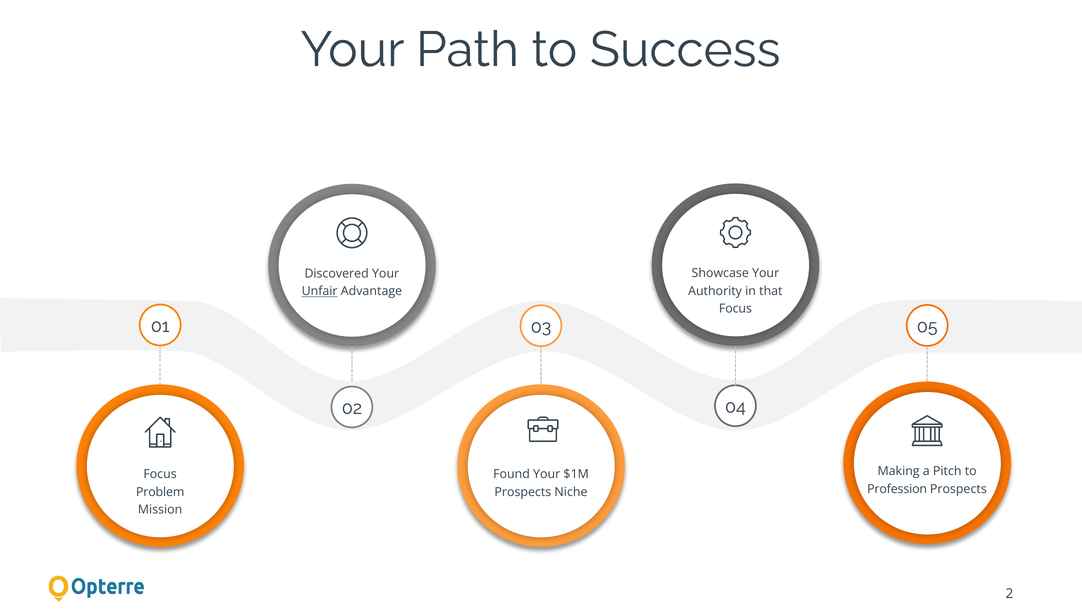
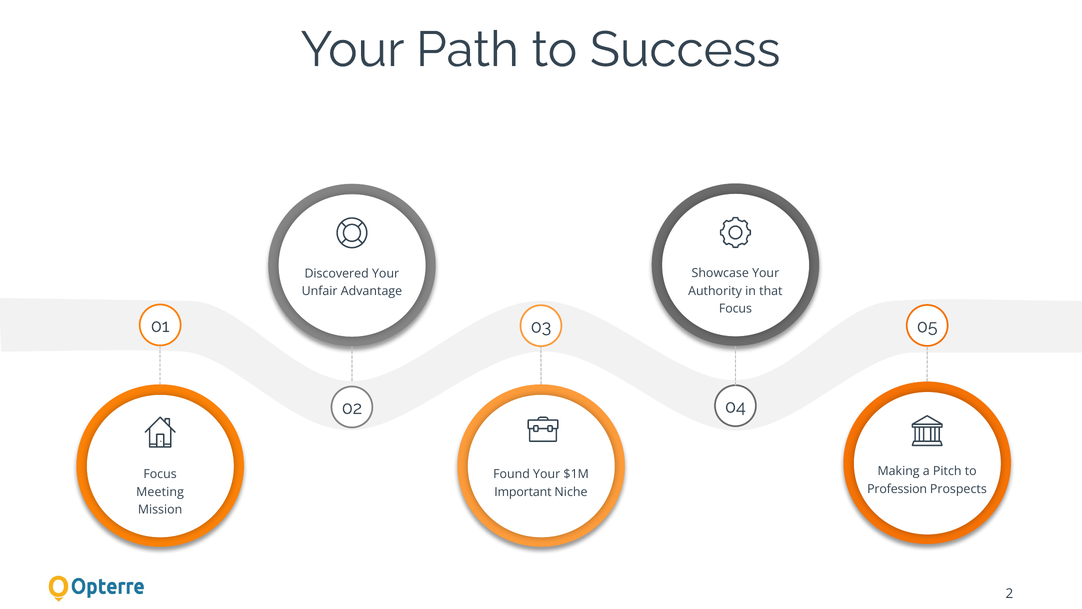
Unfair underline: present -> none (320, 291)
Problem: Problem -> Meeting (160, 492)
Prospects: Prospects -> Important (523, 492)
